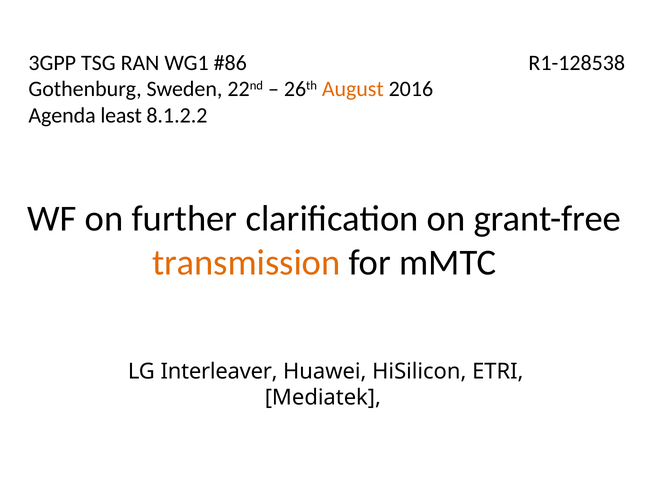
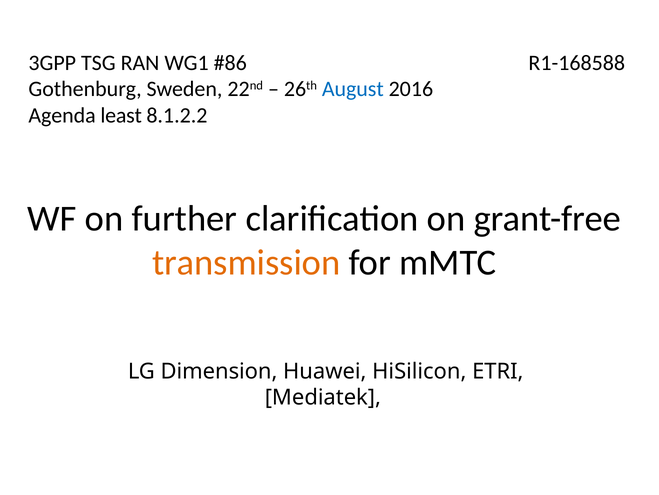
R1-128538: R1-128538 -> R1-168588 (577, 63)
August colour: orange -> blue (353, 89)
Interleaver: Interleaver -> Dimension (219, 371)
